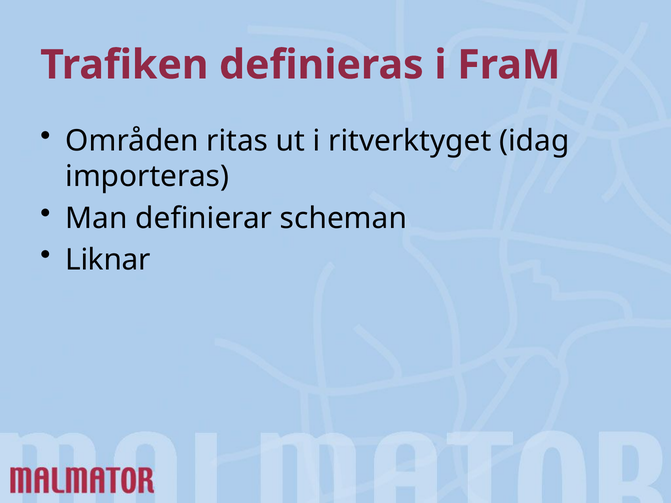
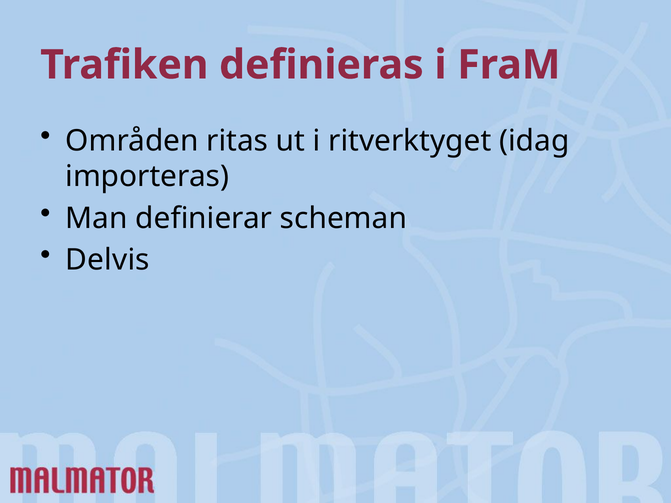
Liknar: Liknar -> Delvis (108, 260)
